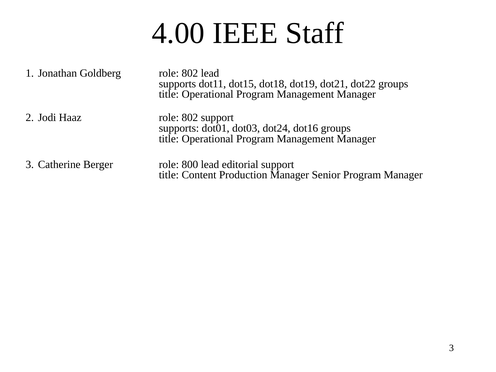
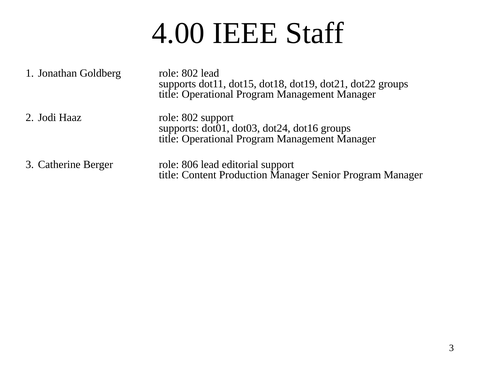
800: 800 -> 806 (190, 164)
